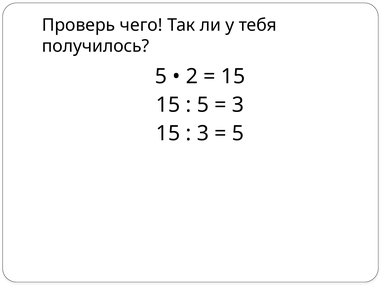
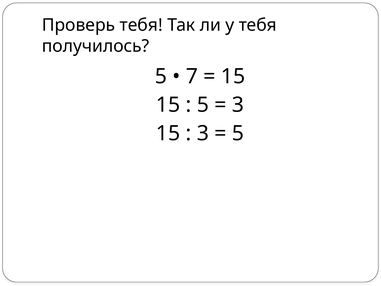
Проверь чего: чего -> тебя (141, 25)
2: 2 -> 7 (192, 76)
